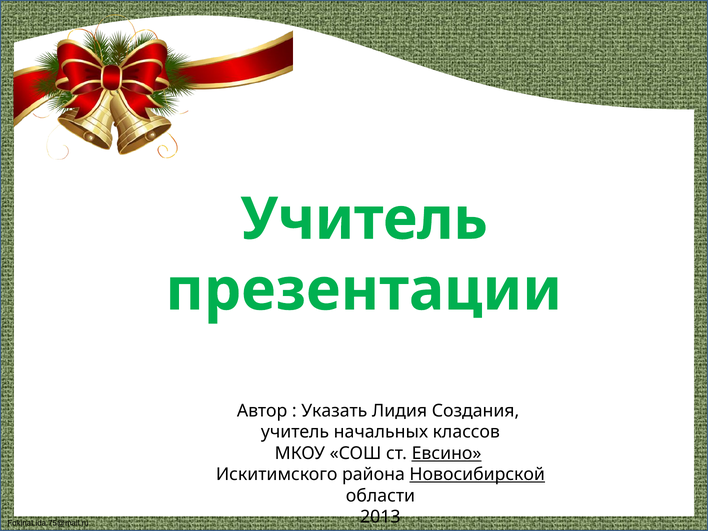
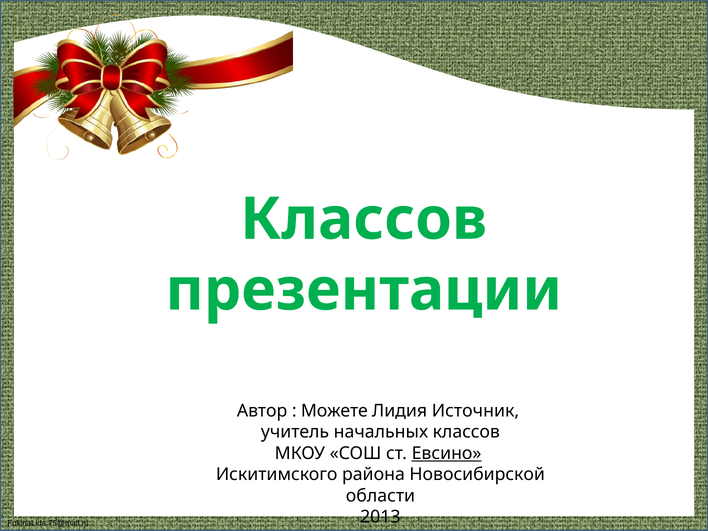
Учитель: Учитель -> Классов (364, 219)
Указать: Указать -> Можете (334, 411)
Создания: Создания -> Источник (475, 411)
Новосибирской underline: present -> none (477, 475)
